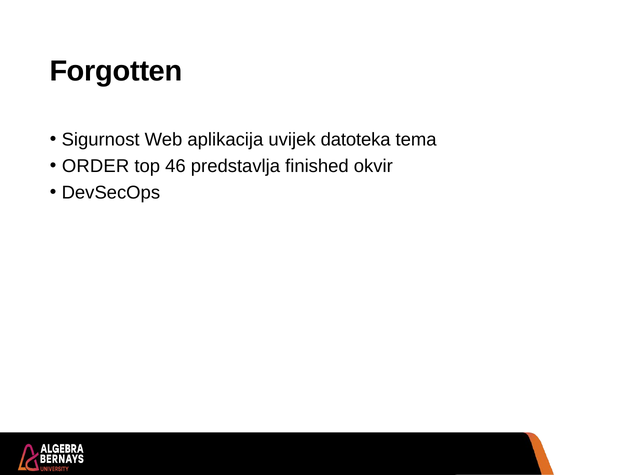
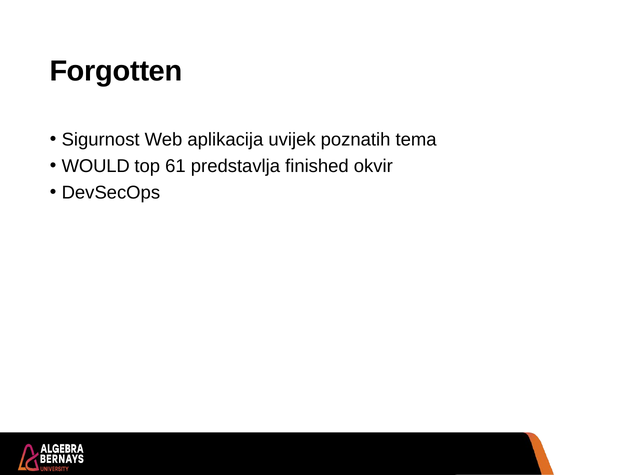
datoteka: datoteka -> poznatih (356, 139)
ORDER: ORDER -> WOULD (96, 166)
46: 46 -> 61 (175, 166)
